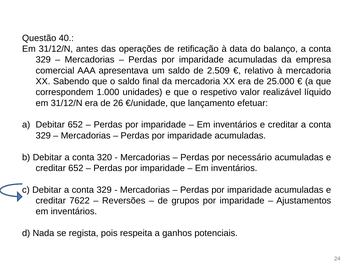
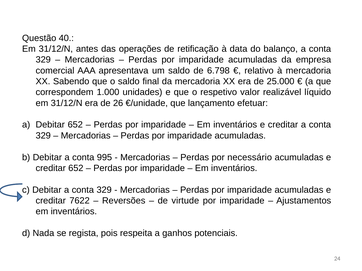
2.509: 2.509 -> 6.798 (218, 71)
320: 320 -> 995 (104, 158)
grupos: grupos -> virtude (185, 201)
